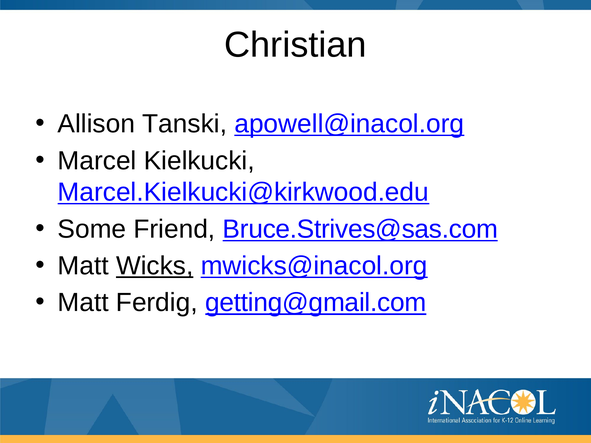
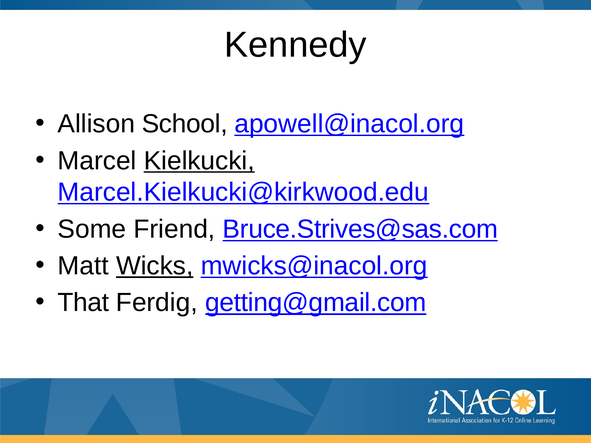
Christian: Christian -> Kennedy (295, 45)
Tanski: Tanski -> School (185, 124)
Kielkucki underline: none -> present (199, 161)
Matt: Matt -> That (83, 303)
